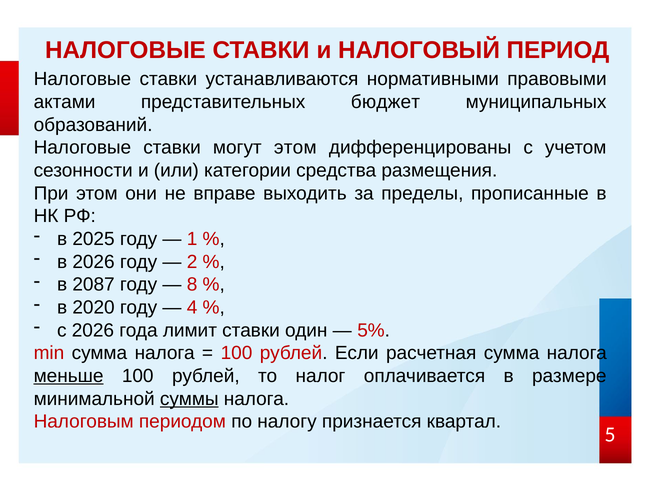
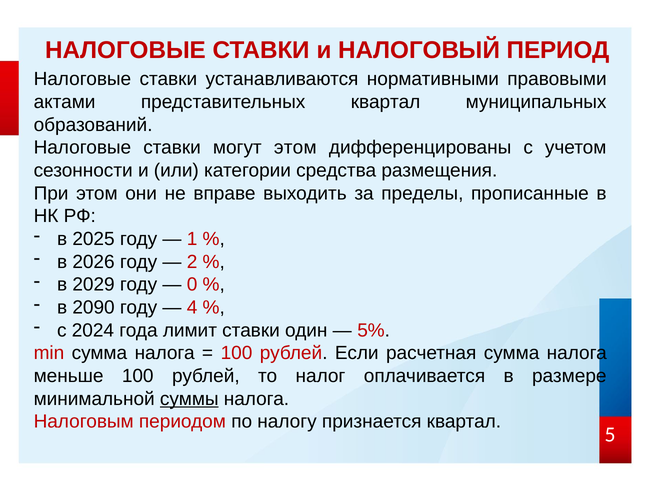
представительных бюджет: бюджет -> квартал (386, 102)
2087: 2087 -> 2029 (94, 285)
8: 8 -> 0 (192, 285)
2020: 2020 -> 2090 (94, 308)
с 2026: 2026 -> 2024 (93, 331)
меньше underline: present -> none (69, 376)
